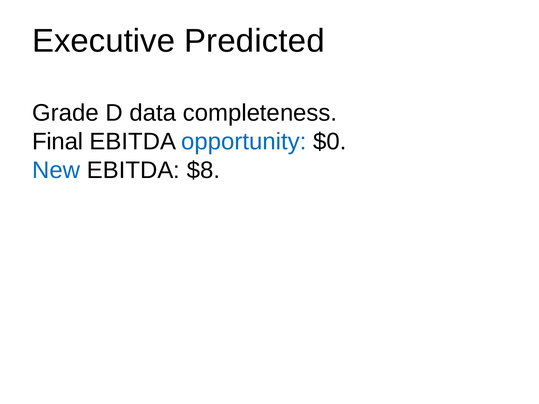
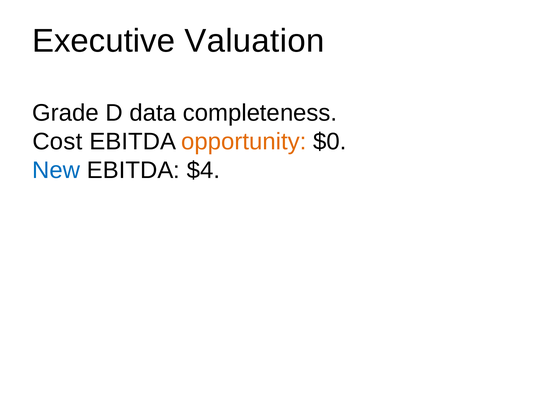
Predicted: Predicted -> Valuation (254, 41)
Final: Final -> Cost (57, 142)
opportunity colour: blue -> orange (244, 142)
$8: $8 -> $4 (203, 171)
